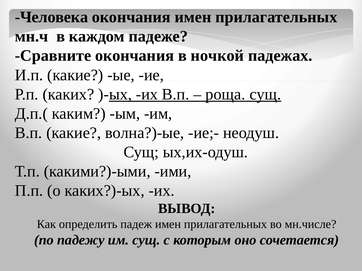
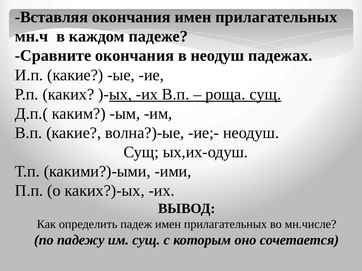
Человека: Человека -> Вставляя (51, 17)
в ночкой: ночкой -> неодуш (217, 56)
